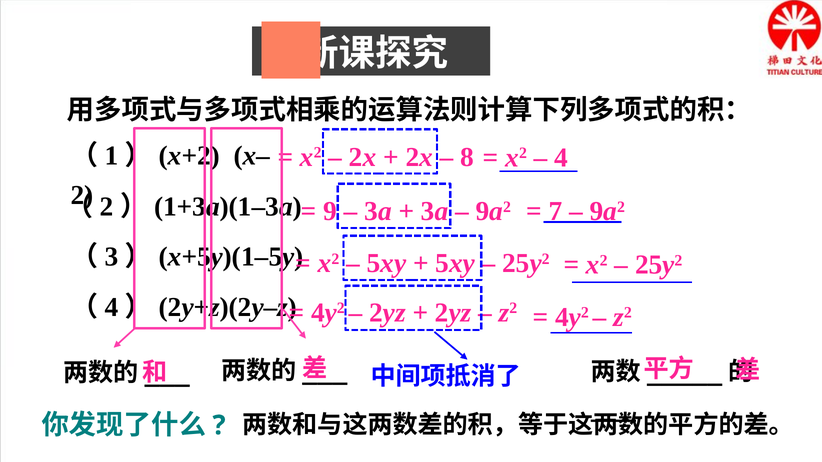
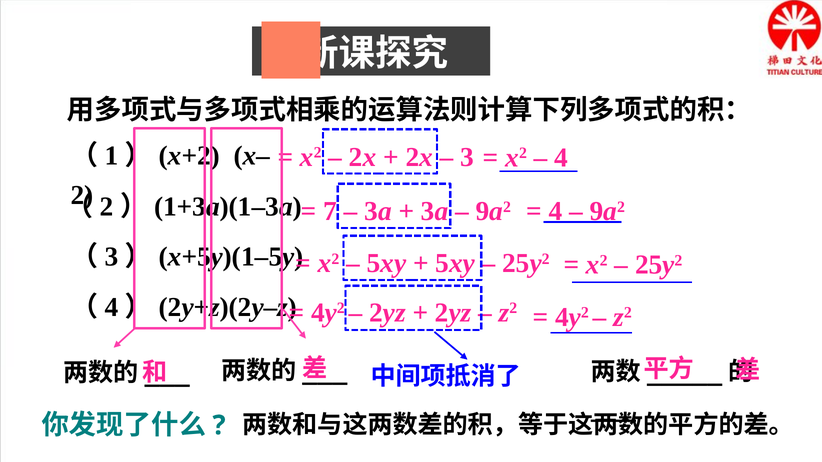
8: 8 -> 3 (467, 157)
9: 9 -> 7 (330, 211)
7: 7 -> 4 (555, 211)
